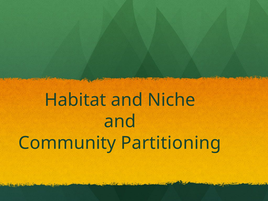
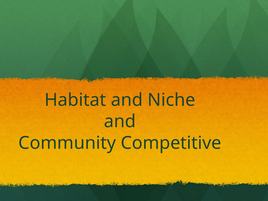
Partitioning: Partitioning -> Competitive (171, 143)
